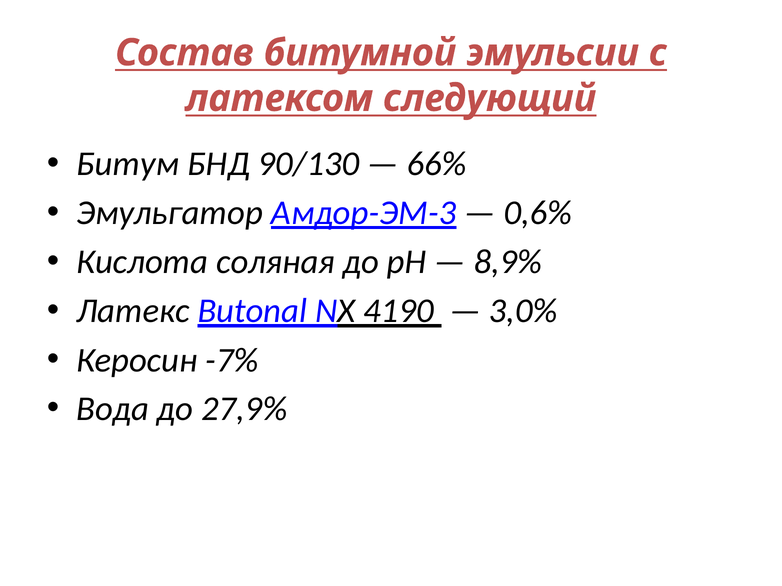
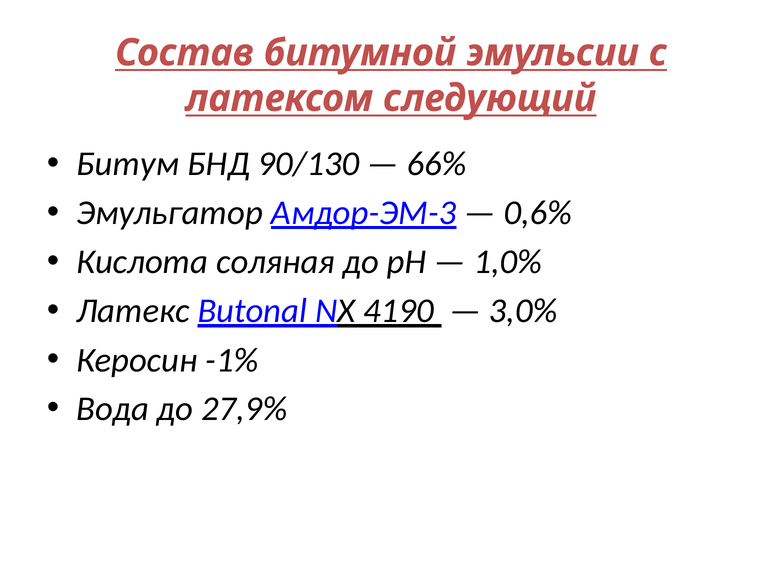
8,9%: 8,9% -> 1,0% (508, 262)
-7%: -7% -> -1% (232, 360)
